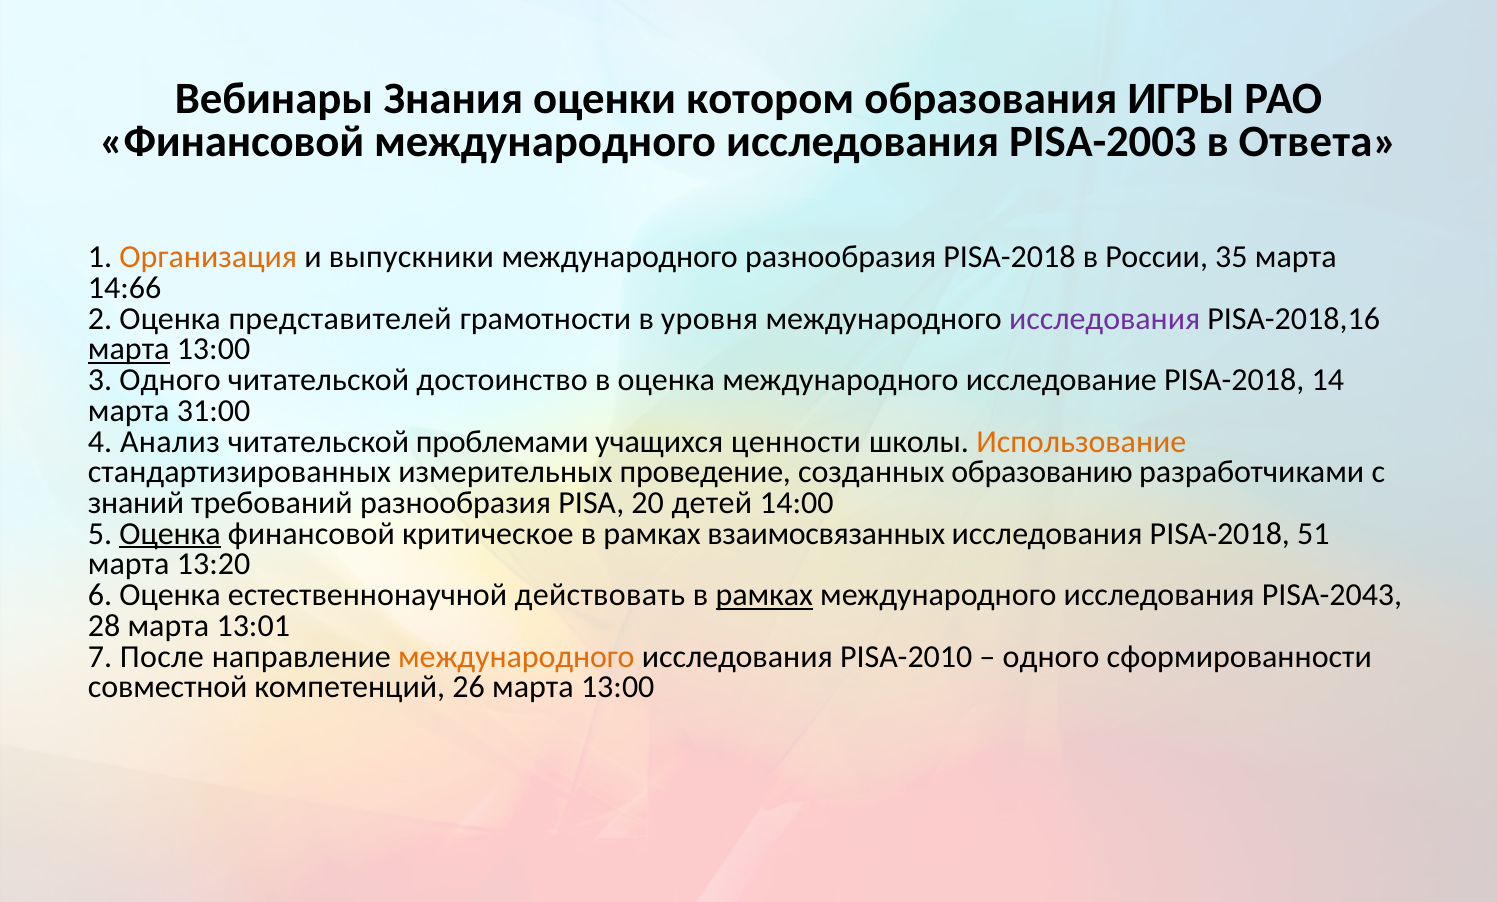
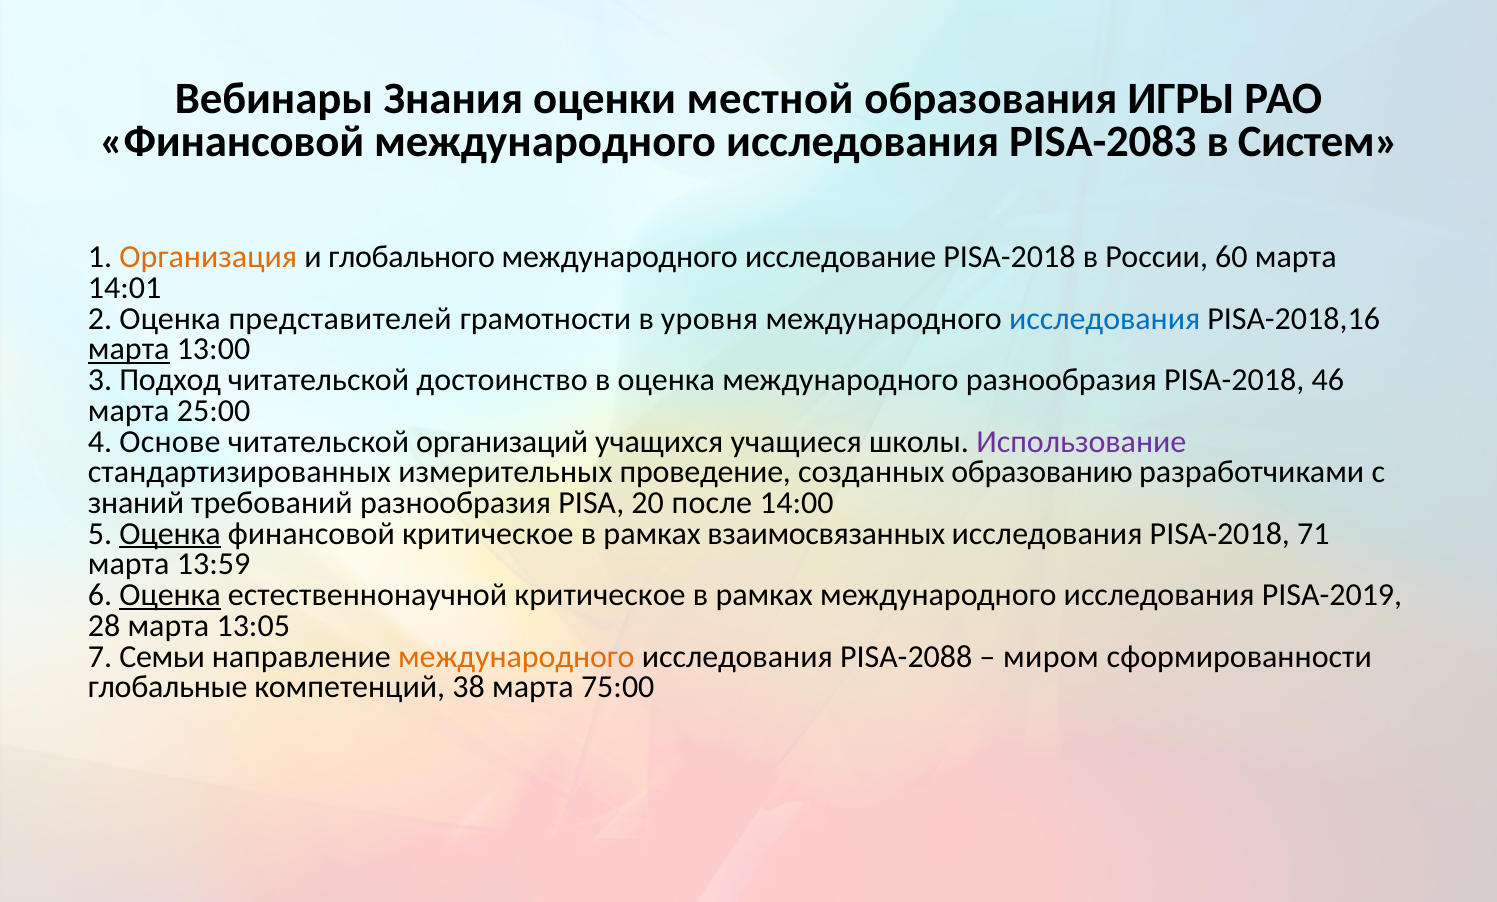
котором: котором -> местной (770, 99)
PISA-2003: PISA-2003 -> PISA-2083 (1103, 142)
Ответа: Ответа -> Систем (1318, 142)
выпускники: выпускники -> глобального (412, 257)
международного разнообразия: разнообразия -> исследование (841, 257)
35: 35 -> 60 (1231, 257)
14:66: 14:66 -> 14:01 (125, 288)
исследования colour: purple -> blue (1105, 319)
3 Одного: Одного -> Подход (170, 380)
международного исследование: исследование -> разнообразия (1061, 380)
14: 14 -> 46 (1328, 380)
31:00: 31:00 -> 25:00 (214, 411)
Анализ: Анализ -> Основе (170, 442)
проблемами: проблемами -> организаций (502, 442)
ценности: ценности -> учащиеся (796, 442)
Использование colour: orange -> purple (1081, 442)
детей: детей -> после (712, 503)
51: 51 -> 71 (1313, 534)
13:20: 13:20 -> 13:59 (214, 565)
Оценка underline: none -> present (170, 596)
естественнонаучной действовать: действовать -> критическое (600, 596)
рамках underline: present -> none (764, 596)
PISA-2043: PISA-2043 -> PISA-2019 (1332, 596)
13:01: 13:01 -> 13:05 (253, 626)
После: После -> Семьи (162, 657)
PISA-2010: PISA-2010 -> PISA-2088 (906, 657)
одного: одного -> миром (1051, 657)
совместной: совместной -> глобальные (168, 688)
26: 26 -> 38 (469, 688)
13:00: 13:00 -> 75:00 (618, 688)
